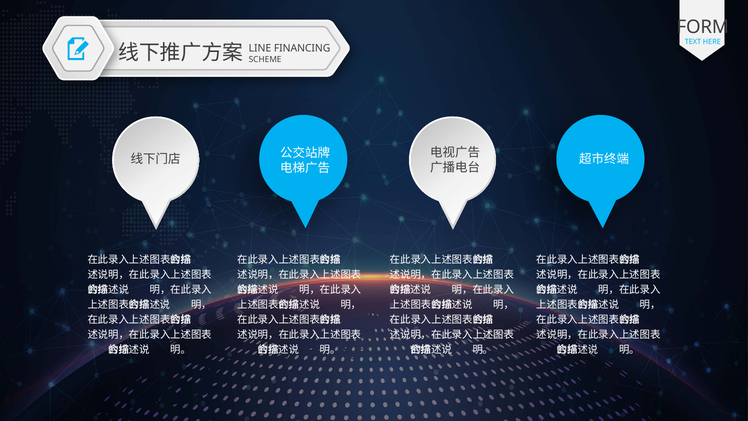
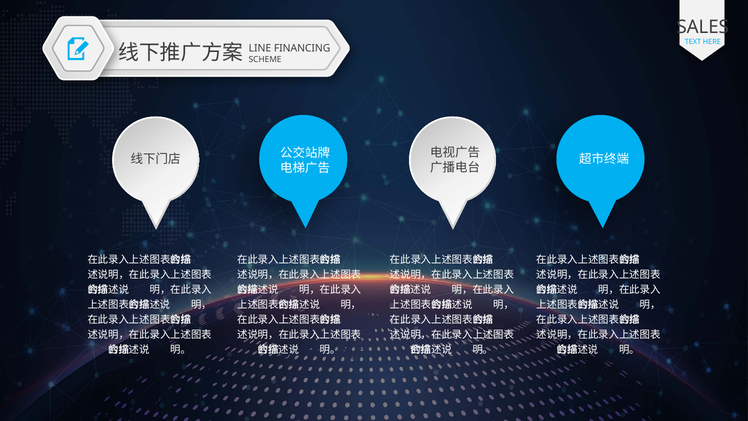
FORM: FORM -> SALES (703, 27)
